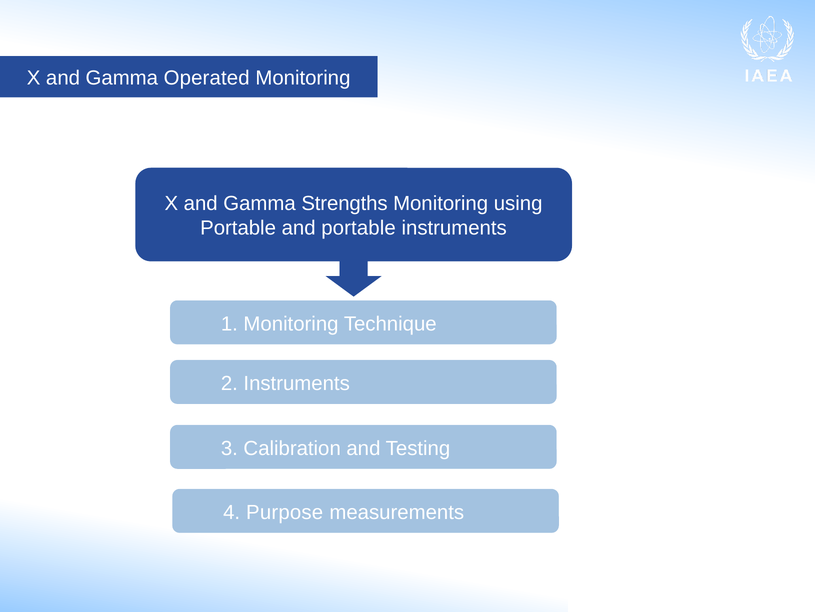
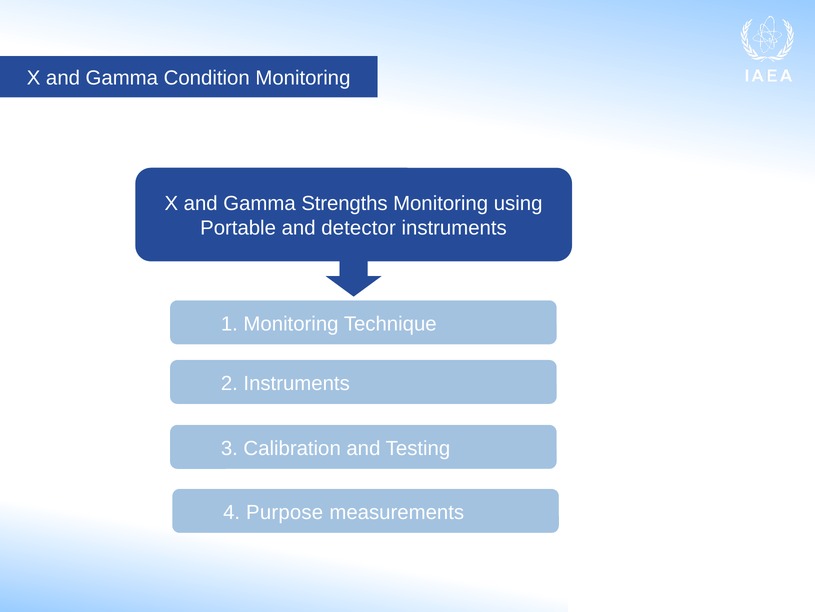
Operated: Operated -> Condition (207, 78)
and portable: portable -> detector (359, 228)
